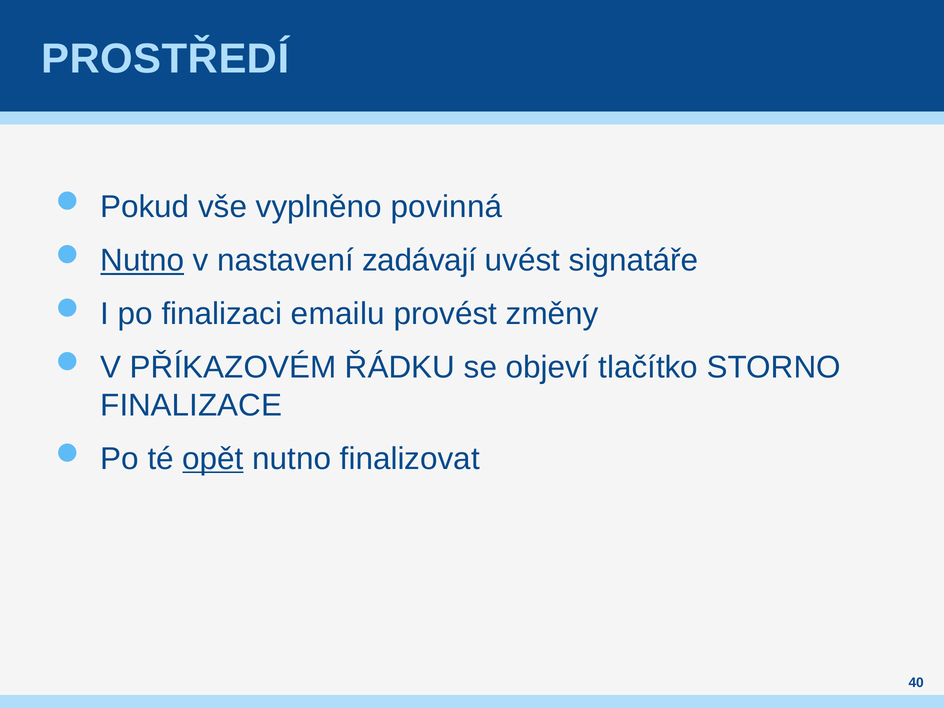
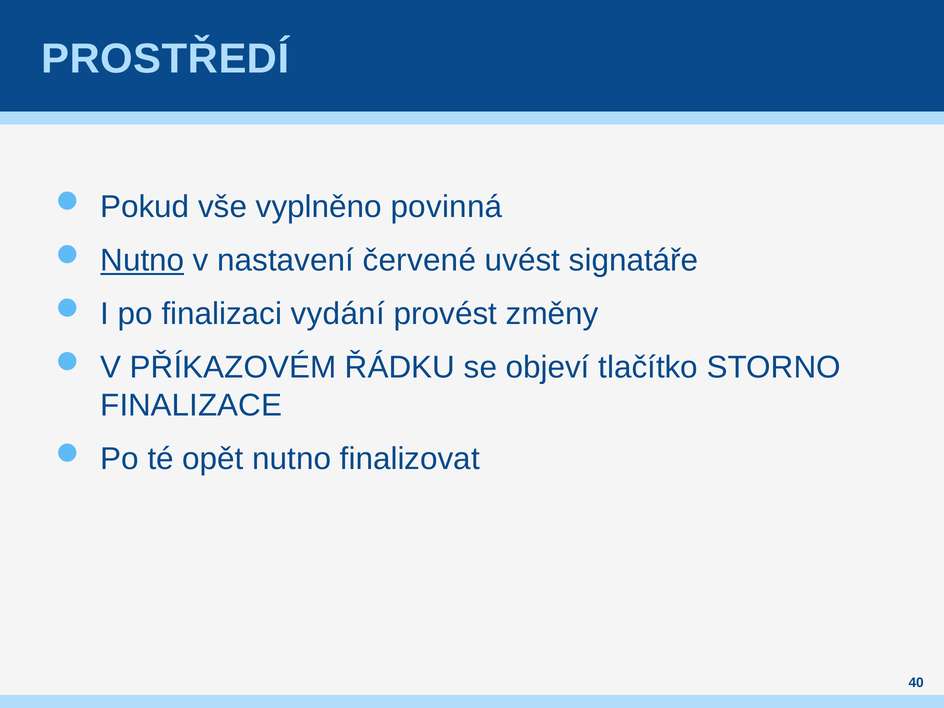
zadávají: zadávají -> červené (419, 260)
emailu: emailu -> vydání (338, 314)
opět underline: present -> none (213, 459)
